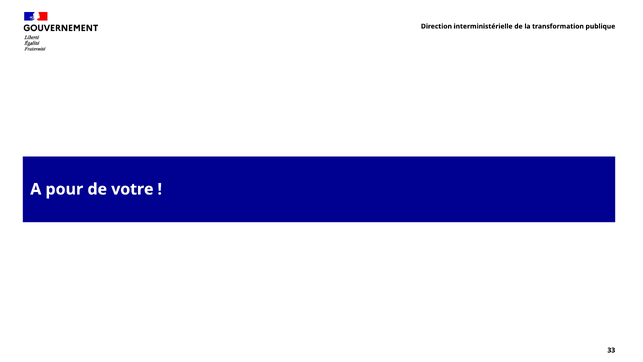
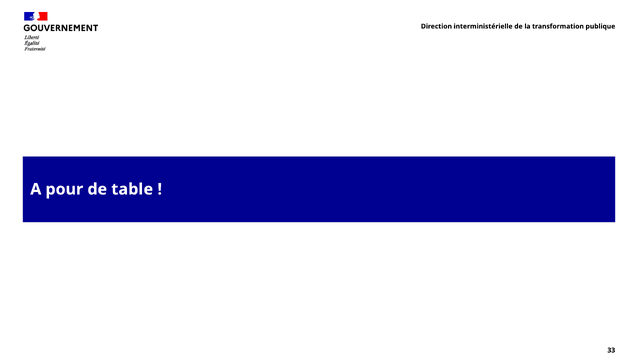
votre: votre -> table (132, 189)
